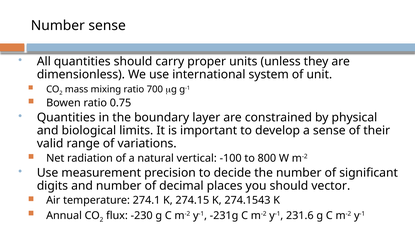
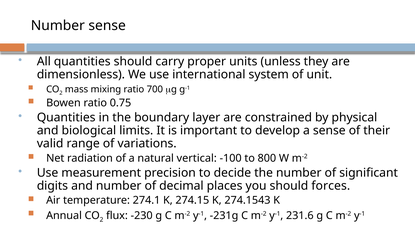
vector: vector -> forces (331, 186)
